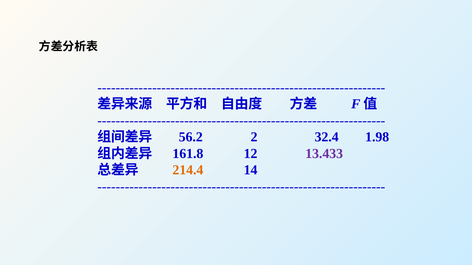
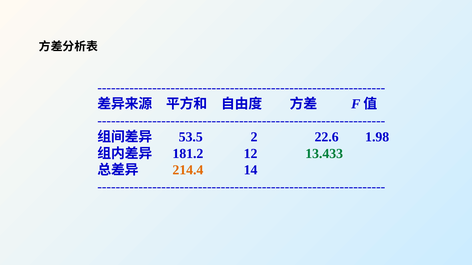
56.2: 56.2 -> 53.5 (191, 137)
32.4: 32.4 -> 22.6 (327, 137)
161.8: 161.8 -> 181.2 (188, 154)
13.433 colour: purple -> green (324, 154)
